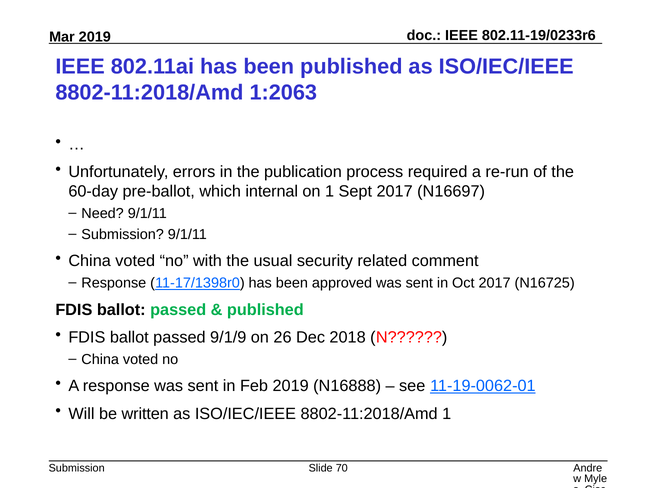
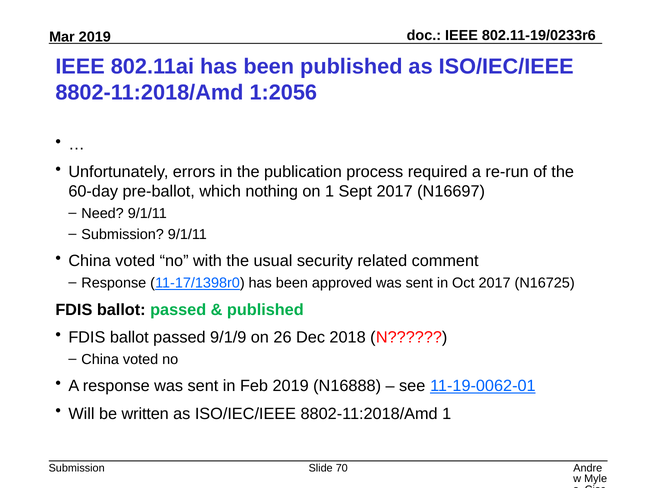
1:2063: 1:2063 -> 1:2056 (283, 93)
internal: internal -> nothing (272, 192)
